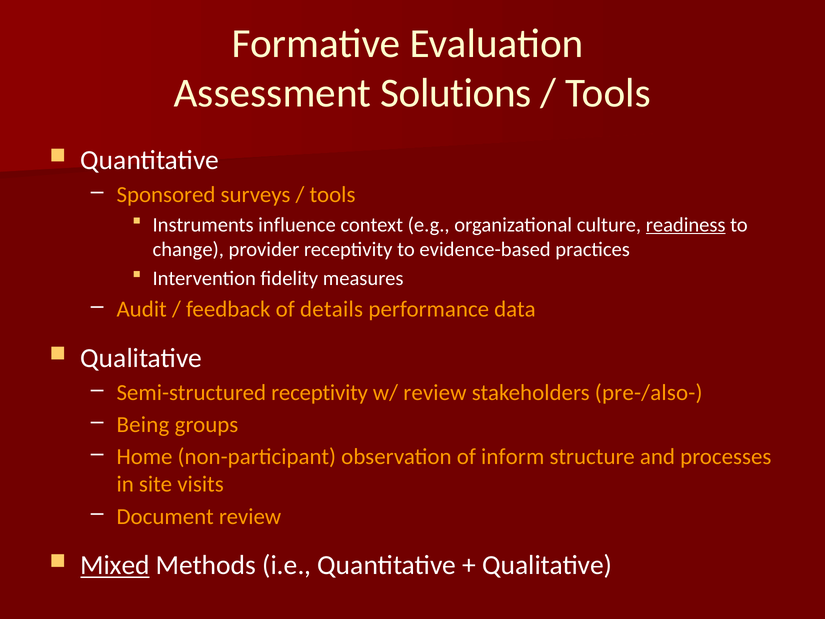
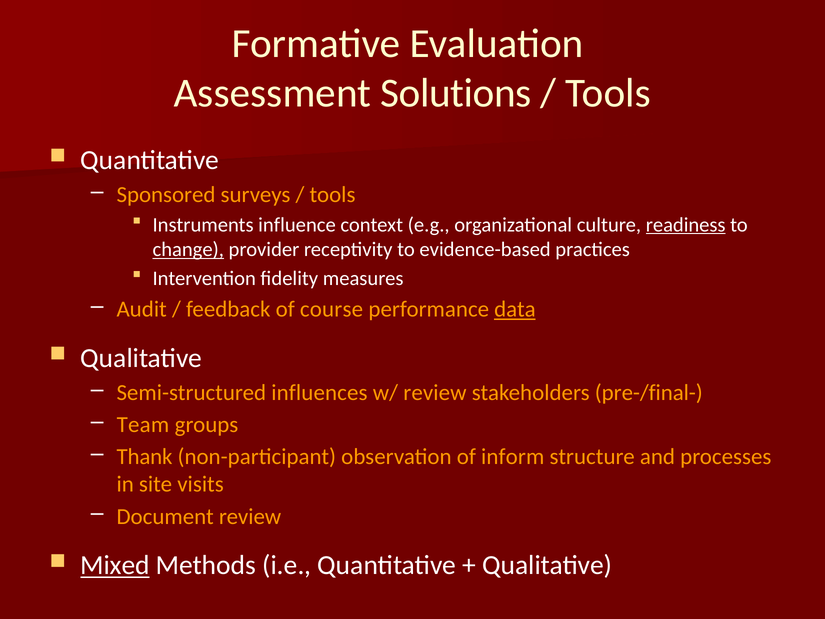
change underline: none -> present (188, 249)
details: details -> course (332, 309)
data underline: none -> present (515, 309)
Semi-structured receptivity: receptivity -> influences (319, 393)
pre-/also-: pre-/also- -> pre-/final- (649, 393)
Being: Being -> Team (143, 425)
Home: Home -> Thank (145, 457)
